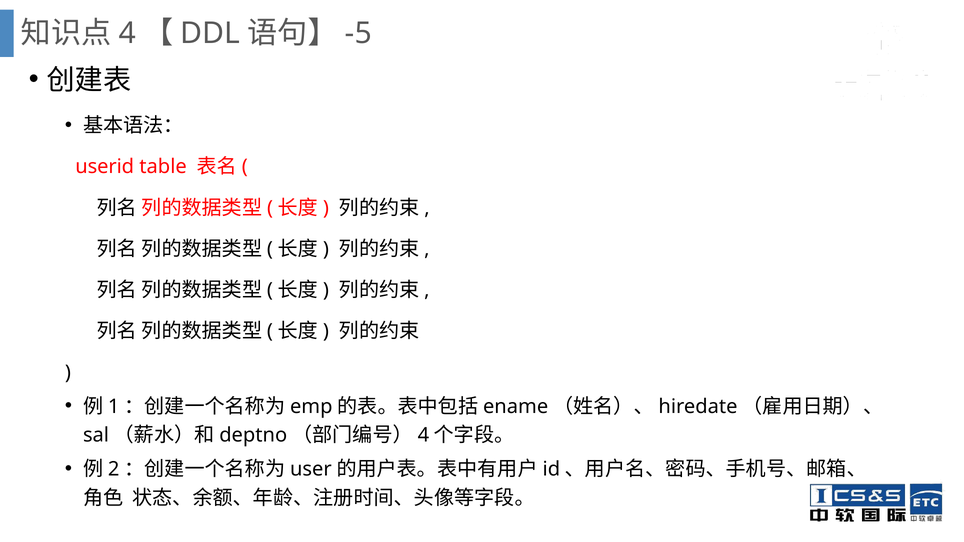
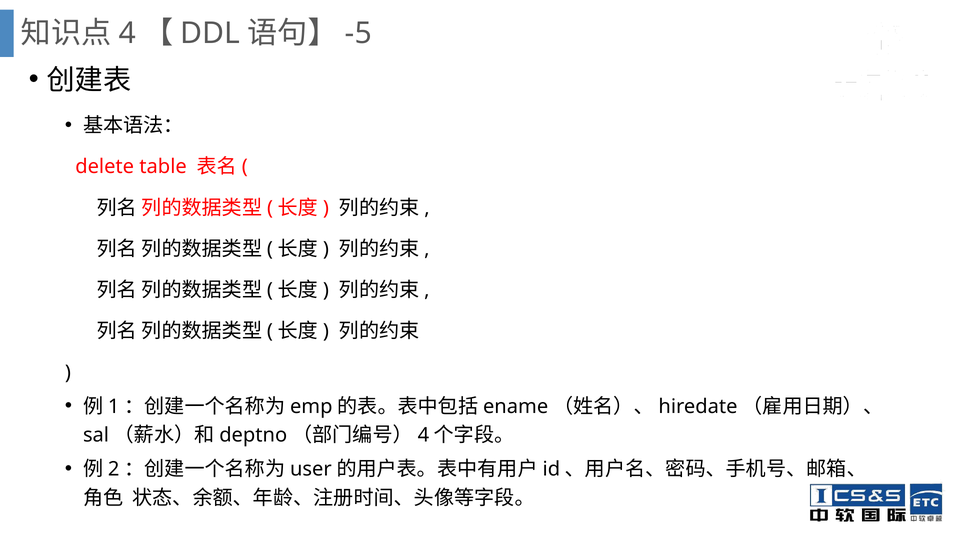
userid: userid -> delete (105, 167)
